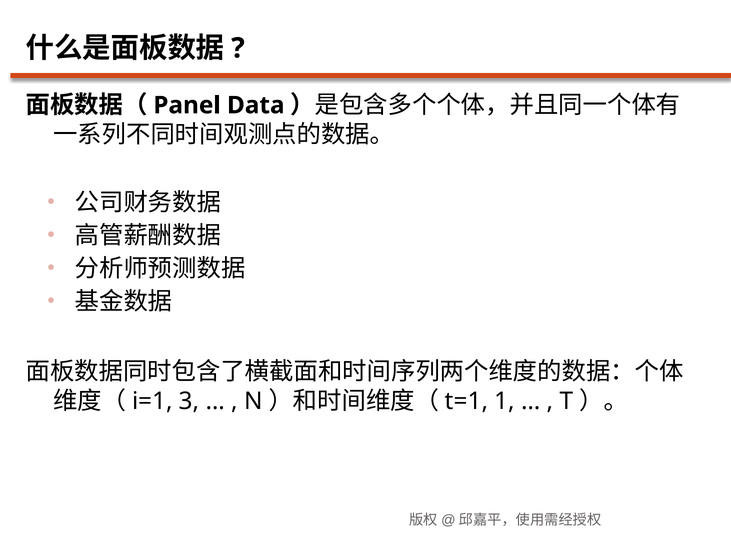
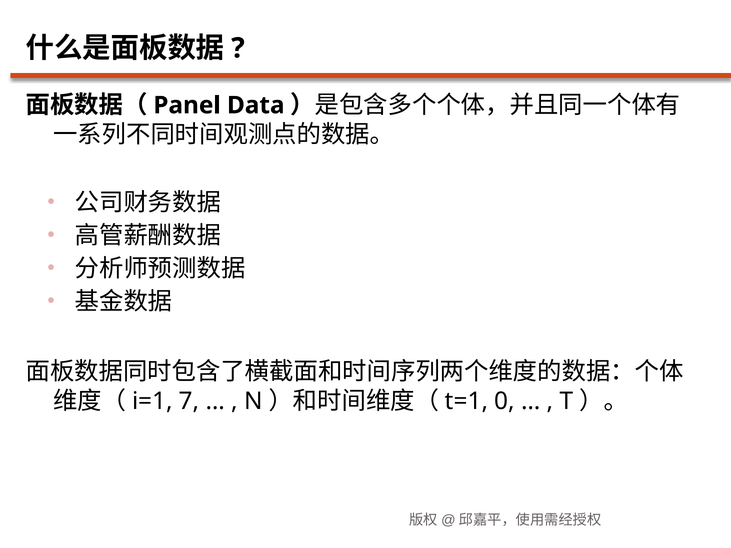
3: 3 -> 7 (189, 401)
1: 1 -> 0 (505, 401)
